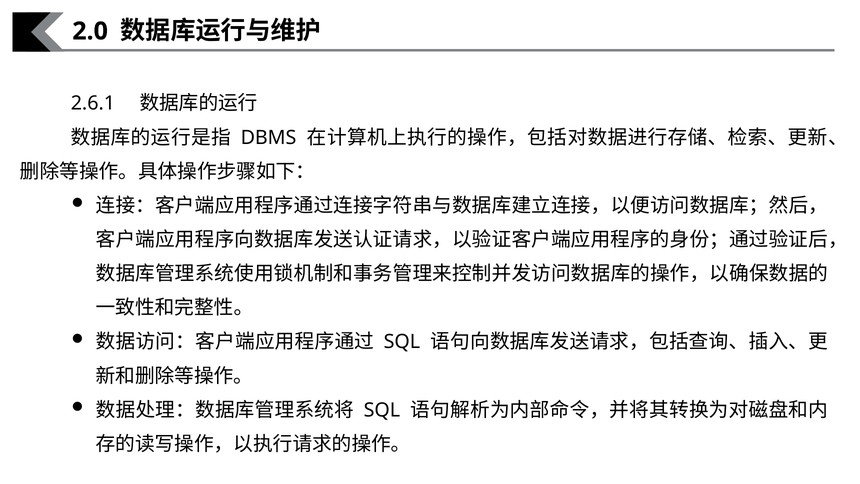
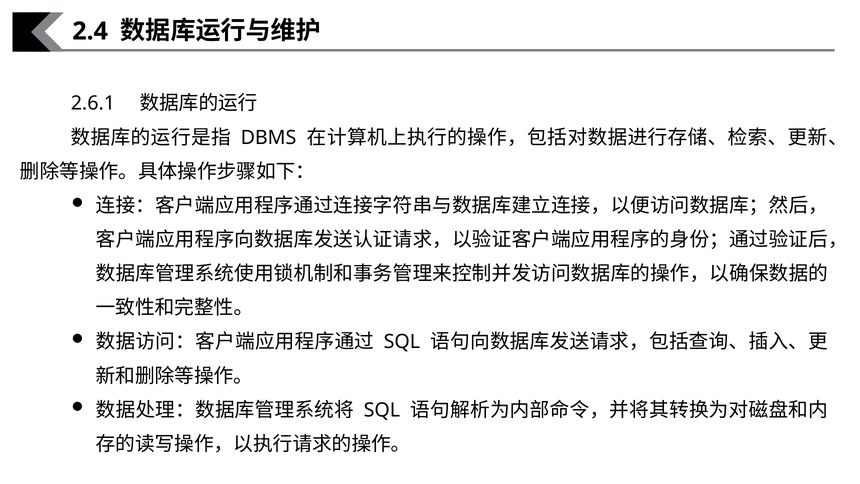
2.0: 2.0 -> 2.4 (90, 31)
